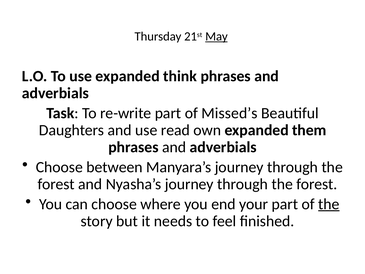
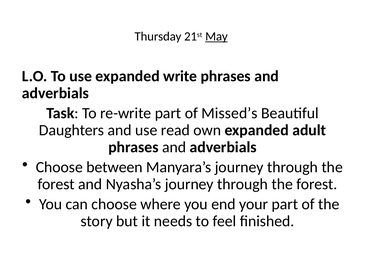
think: think -> write (180, 76)
them: them -> adult (309, 130)
the underline: present -> none (329, 204)
